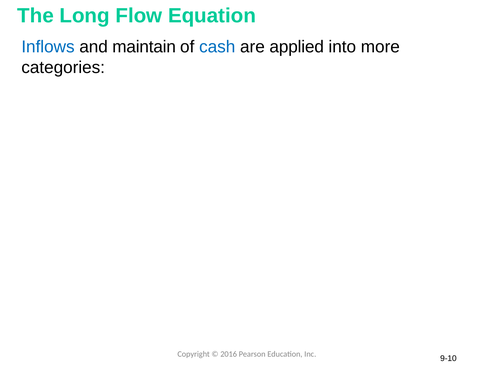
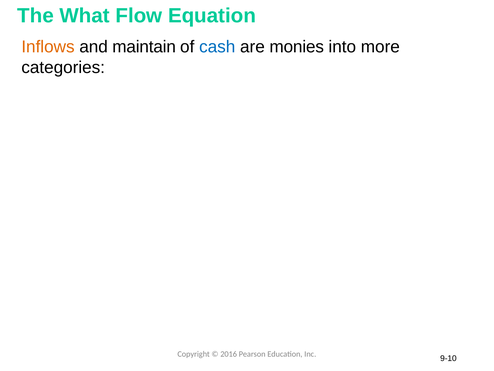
Long: Long -> What (85, 16)
Inflows colour: blue -> orange (48, 47)
applied: applied -> monies (297, 47)
